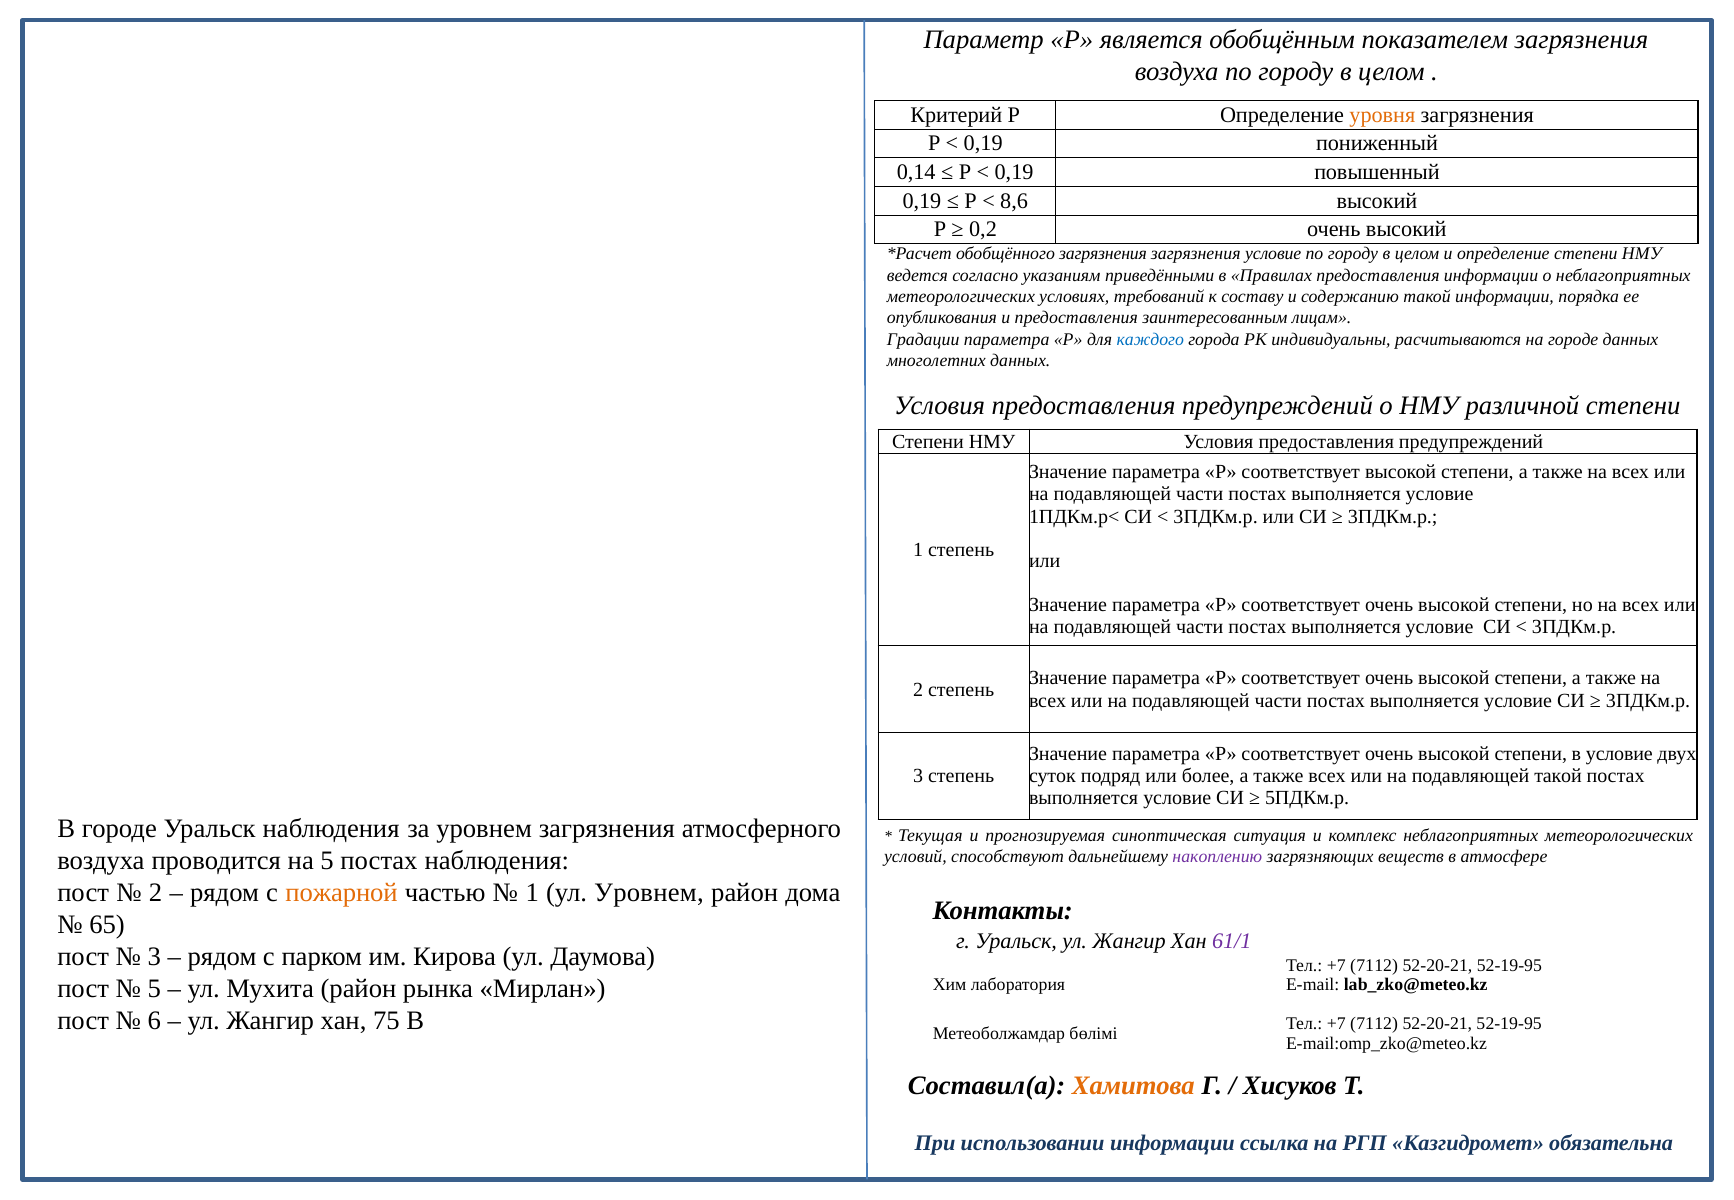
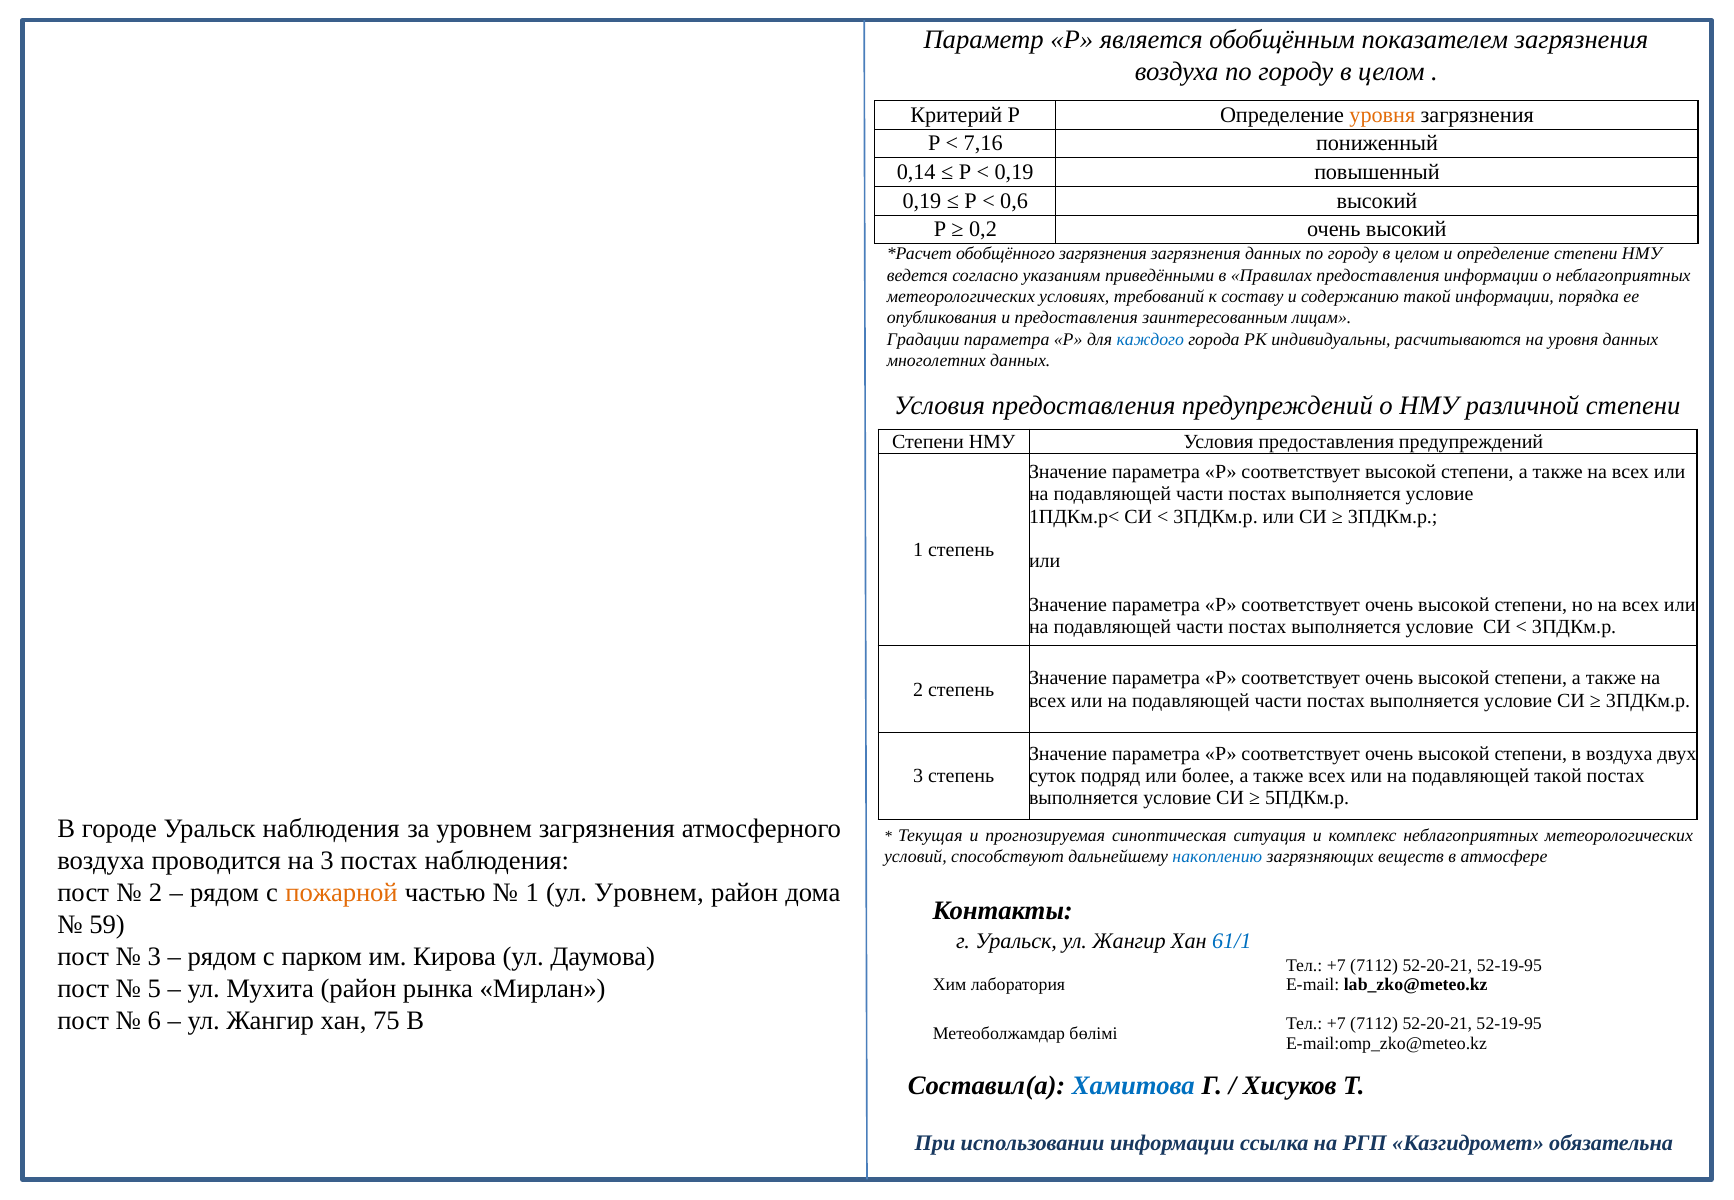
0,19: 0,19 -> 7,16 (983, 144)
8,6: 8,6 -> 0,6 (1014, 201)
загрязнения условие: условие -> данных (1273, 254)
на городе: городе -> уровня (1573, 339)
в условие: условие -> воздуха (1619, 754)
на 5: 5 -> 3 (327, 861)
накоплению colour: purple -> blue (1217, 857)
65: 65 -> 59 (107, 925)
61/1 colour: purple -> blue (1232, 941)
Хамитова colour: orange -> blue (1133, 1086)
